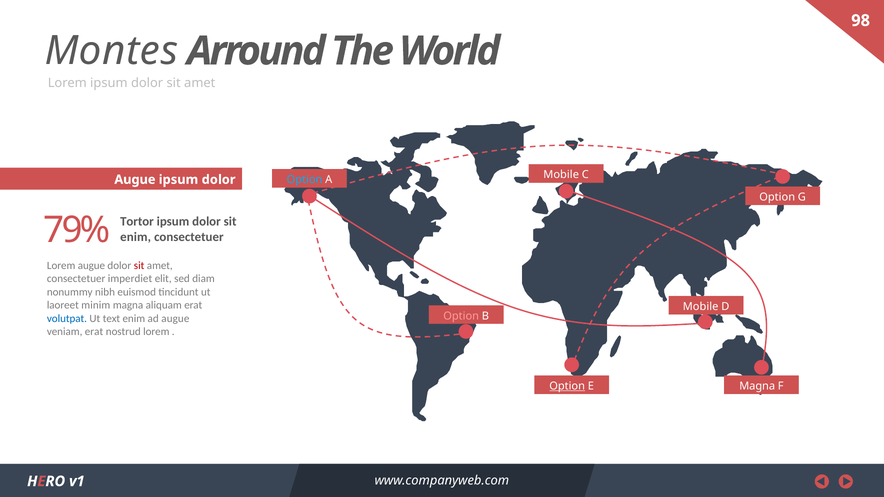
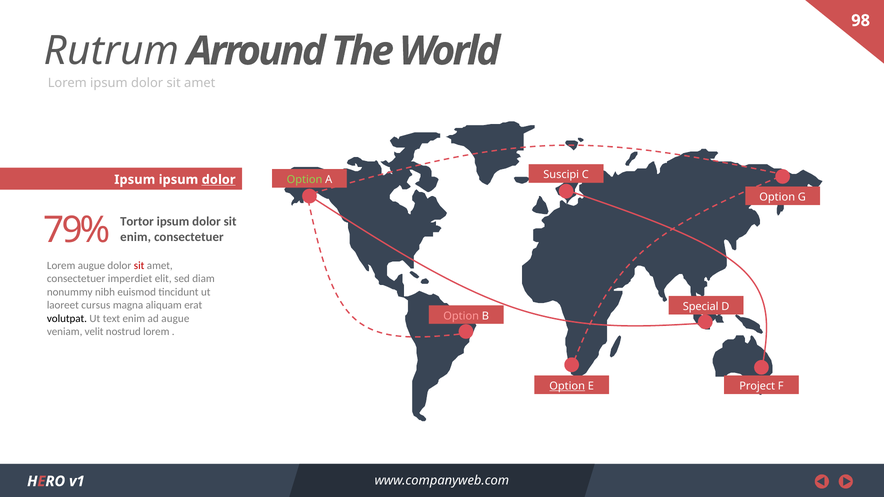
Montes: Montes -> Rutrum (111, 51)
Mobile: Mobile -> Suscipi (561, 175)
Option colour: light blue -> light green (305, 180)
Augue: Augue -> Ipsum (135, 180)
dolor underline: none -> present (219, 180)
minim: minim -> cursus (96, 305)
Mobile: Mobile -> Special (701, 307)
volutpat colour: blue -> black (67, 319)
veniam erat: erat -> velit (94, 332)
Magna: Magna -> Project (757, 386)
